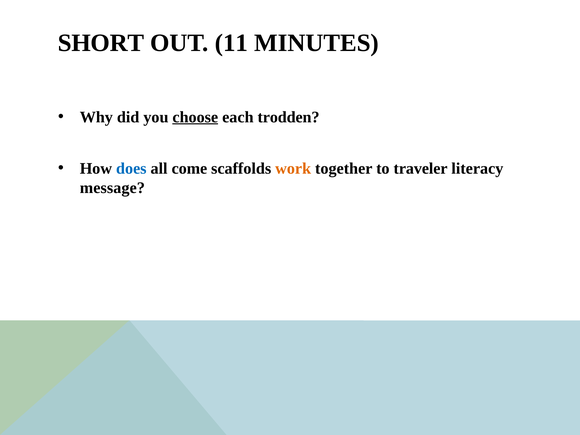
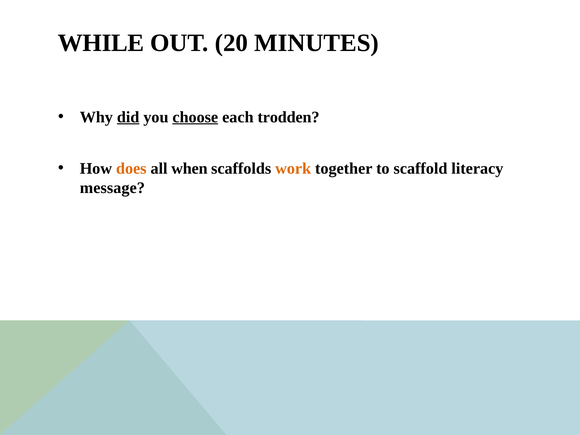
SHORT: SHORT -> WHILE (101, 43)
11: 11 -> 20 (231, 43)
did underline: none -> present (128, 117)
does colour: blue -> orange (131, 169)
come: come -> when (189, 169)
traveler: traveler -> scaffold (420, 169)
